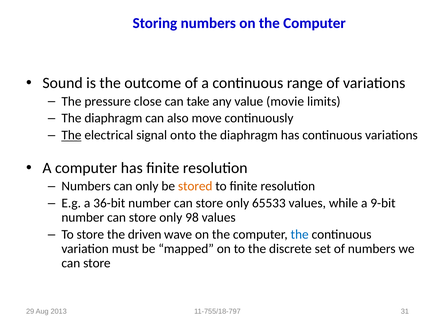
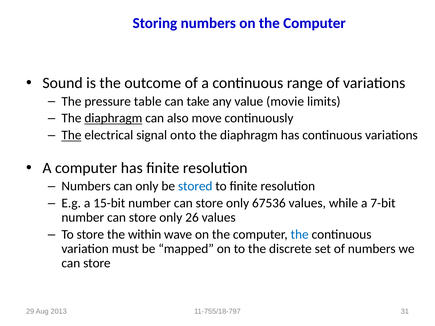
close: close -> table (148, 101)
diaphragm underline: none -> present (113, 118)
stored colour: orange -> blue (195, 186)
36-bit: 36-bit -> 15-bit (109, 203)
65533: 65533 -> 67536 (269, 203)
9-bit: 9-bit -> 7-bit (383, 203)
98: 98 -> 26 (192, 218)
driven: driven -> within (145, 235)
